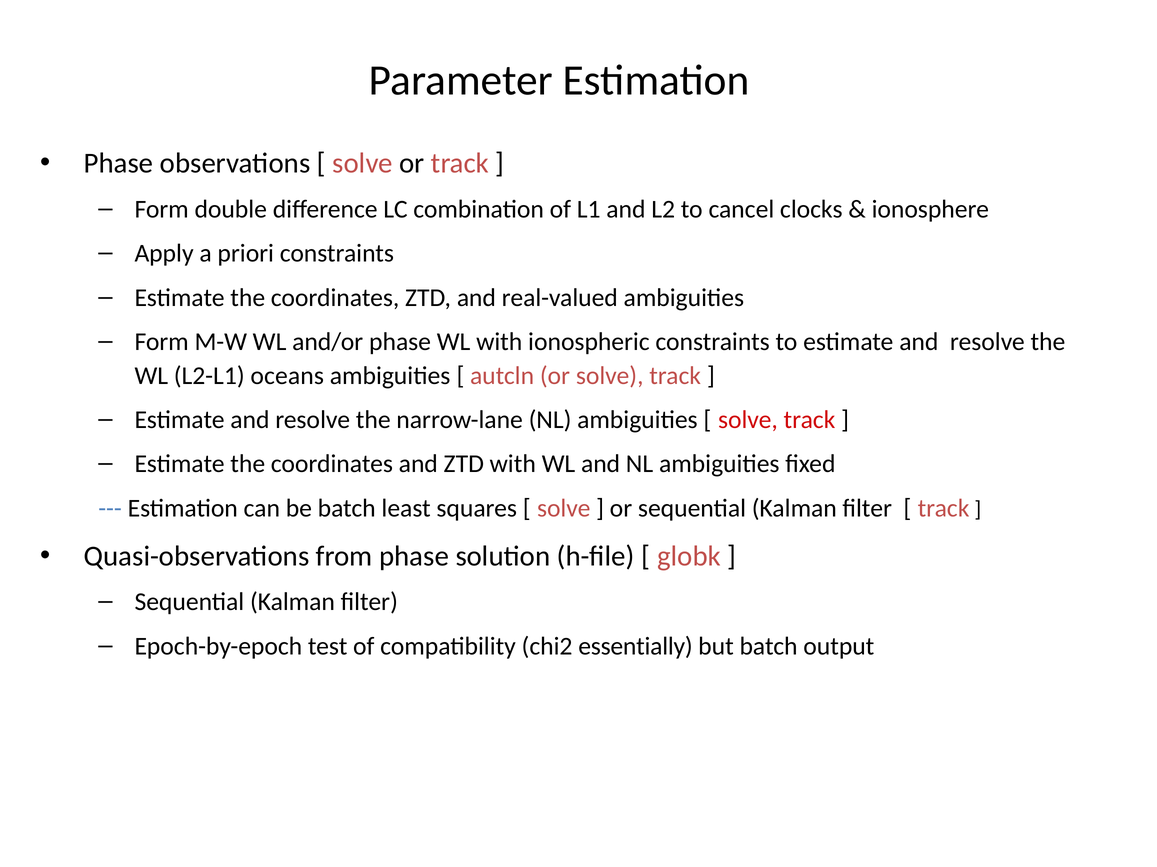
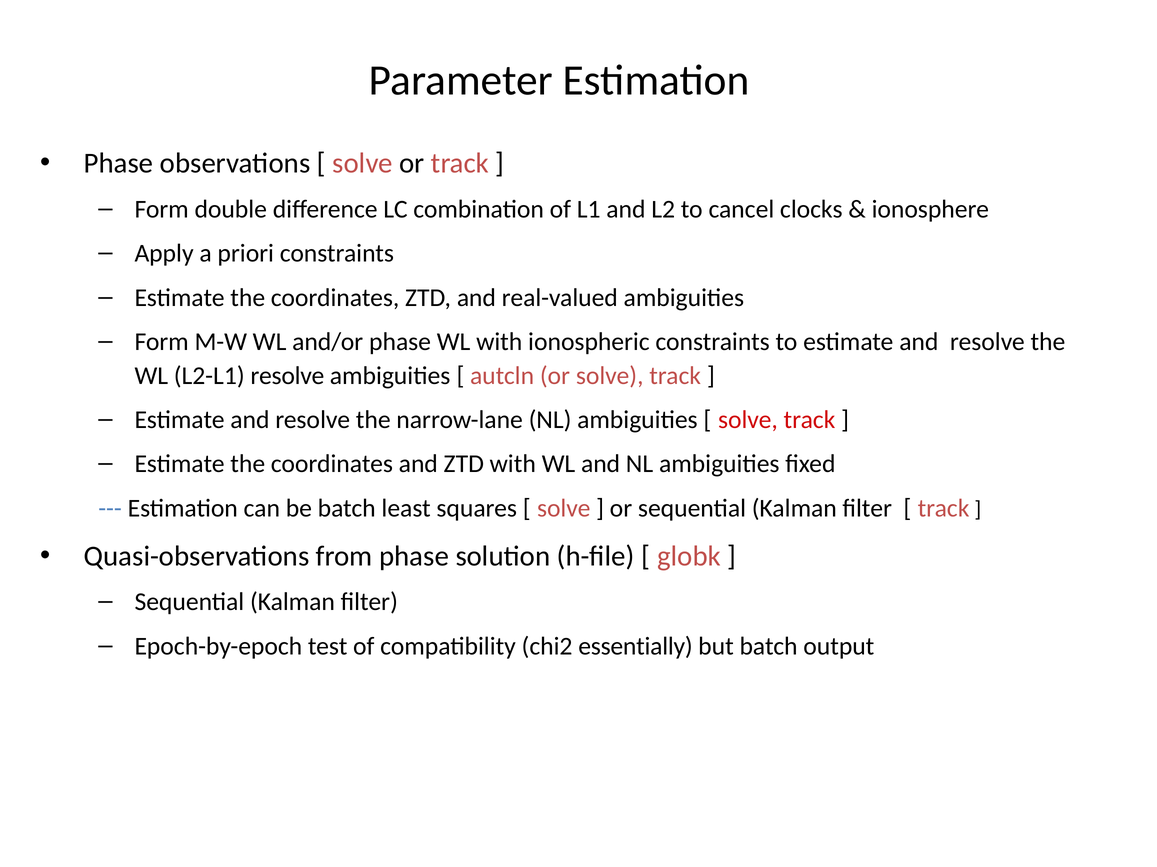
L2-L1 oceans: oceans -> resolve (287, 376)
